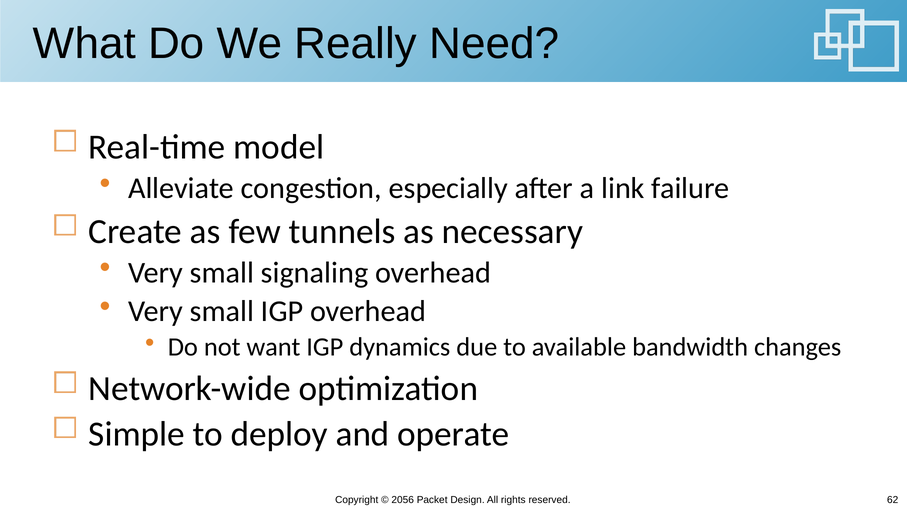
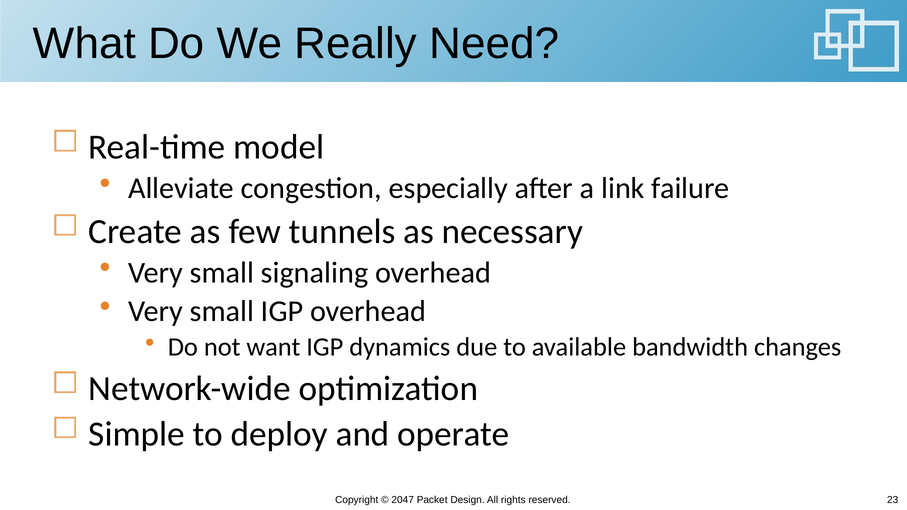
2056: 2056 -> 2047 (403, 500)
62: 62 -> 23 (893, 500)
